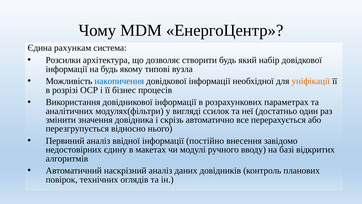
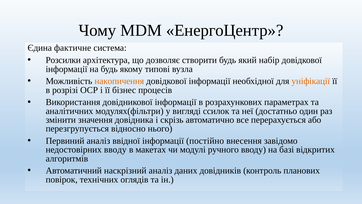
рахункам: рахункам -> фактичне (73, 48)
накопичення colour: blue -> orange (119, 81)
недостовірних єдину: єдину -> вводу (115, 149)
